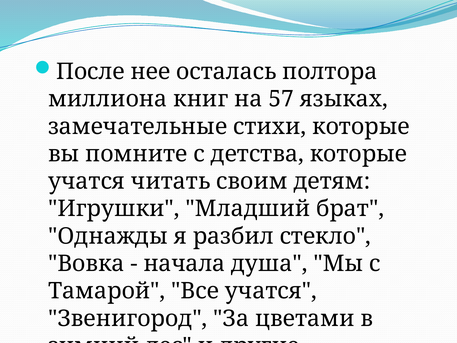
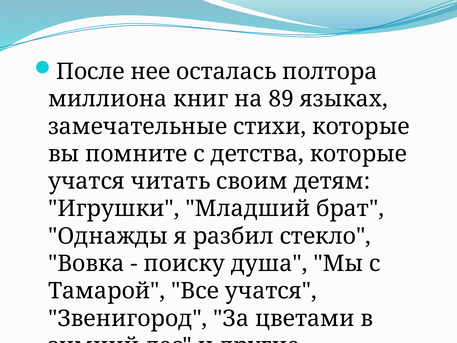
57: 57 -> 89 (281, 99)
начала: начала -> поиску (184, 263)
